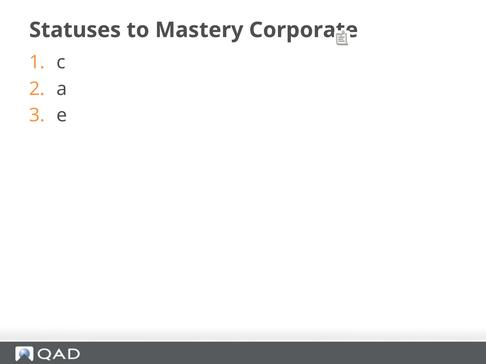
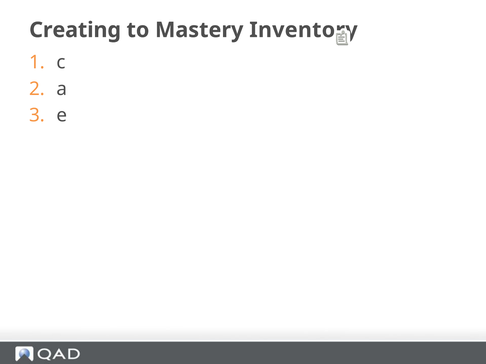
Statuses: Statuses -> Creating (75, 30)
Corporate: Corporate -> Inventory (303, 30)
